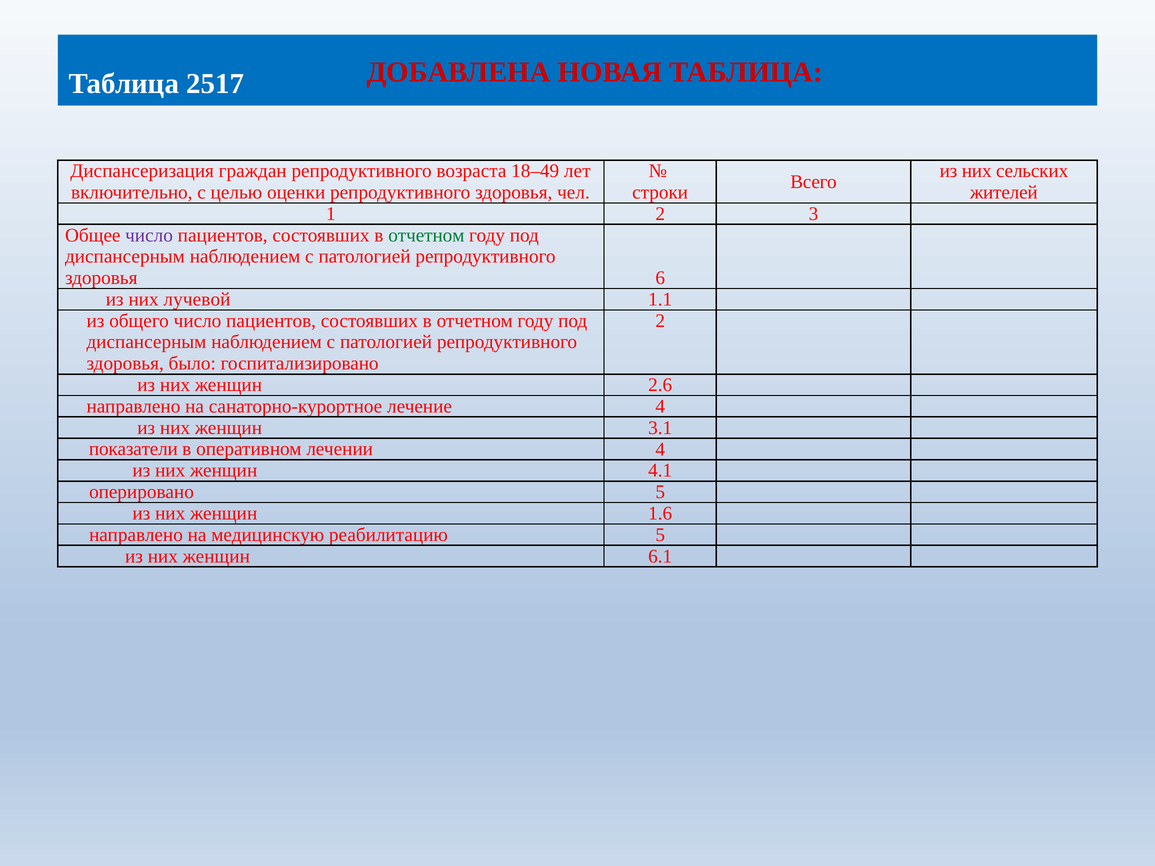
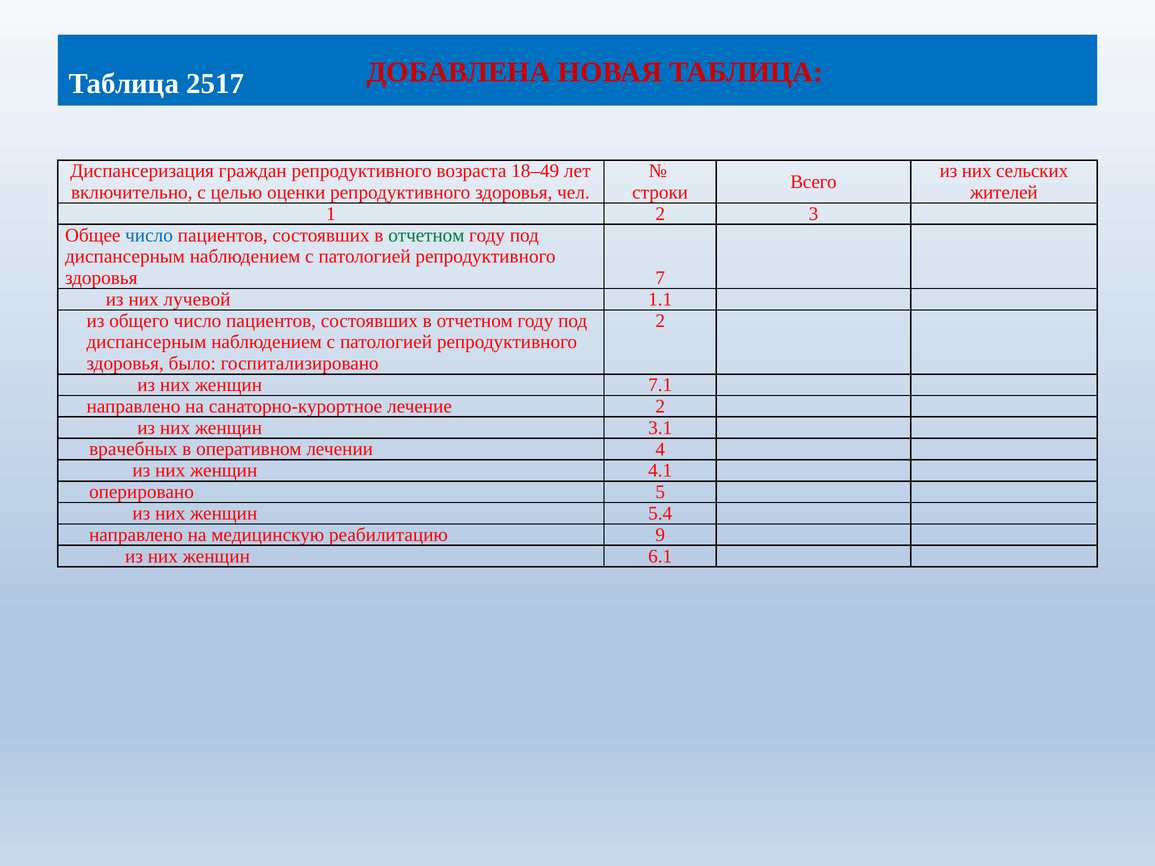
число colour: purple -> blue (149, 235)
6: 6 -> 7 (660, 278)
2.6: 2.6 -> 7.1 (660, 385)
лечение 4: 4 -> 2 (660, 406)
показатели: показатели -> врачебных (133, 449)
1.6: 1.6 -> 5.4 (660, 514)
реабилитацию 5: 5 -> 9 (660, 535)
